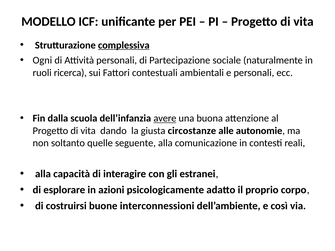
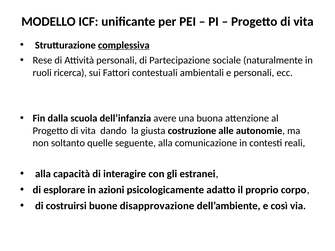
Ogni: Ogni -> Rese (42, 60)
avere underline: present -> none (165, 118)
circostanze: circostanze -> costruzione (192, 131)
interconnessioni: interconnessioni -> disapprovazione (157, 206)
